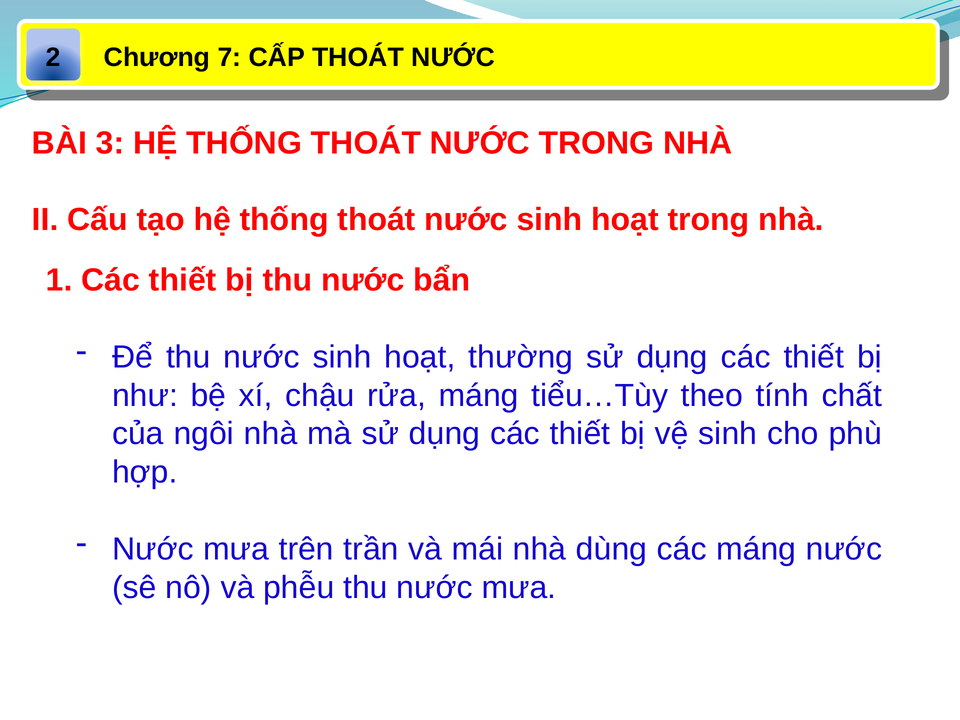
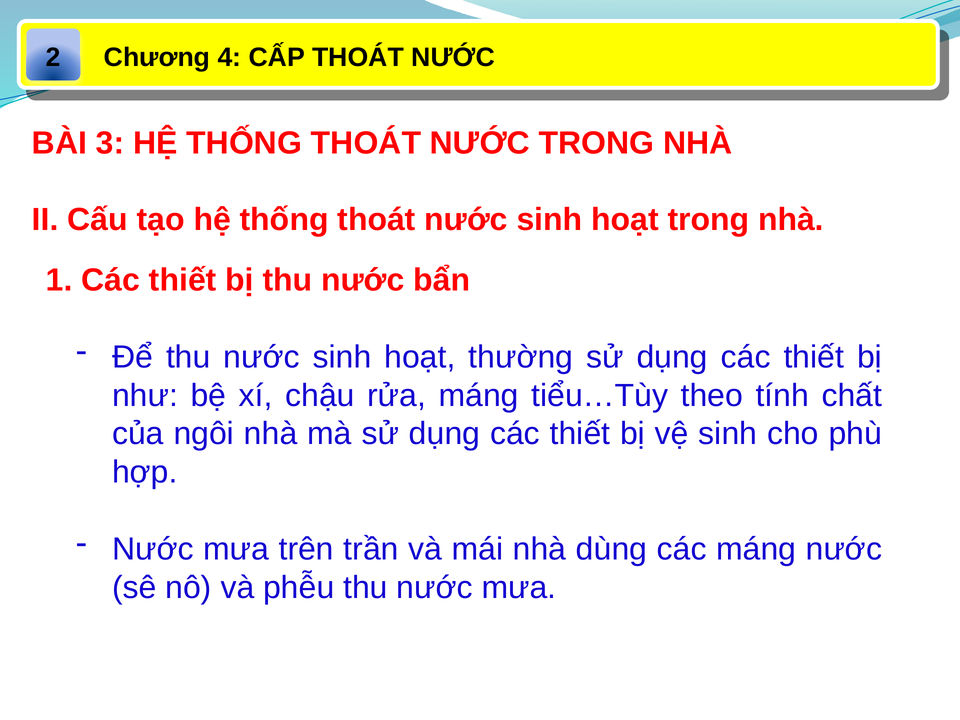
7: 7 -> 4 (229, 58)
